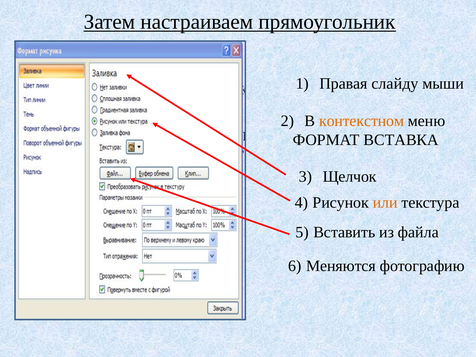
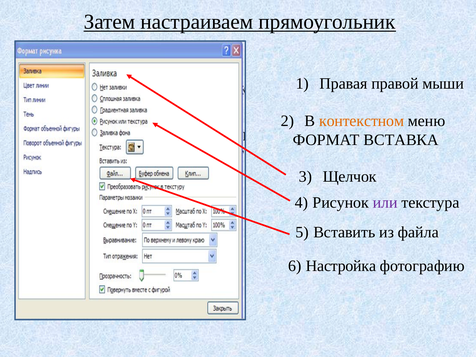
слайду: слайду -> правой (395, 84)
или colour: orange -> purple (385, 203)
Меняются: Меняются -> Настройка (341, 266)
